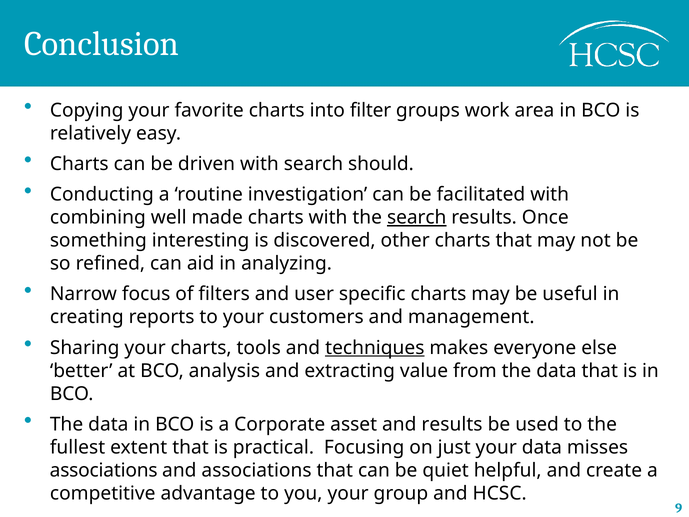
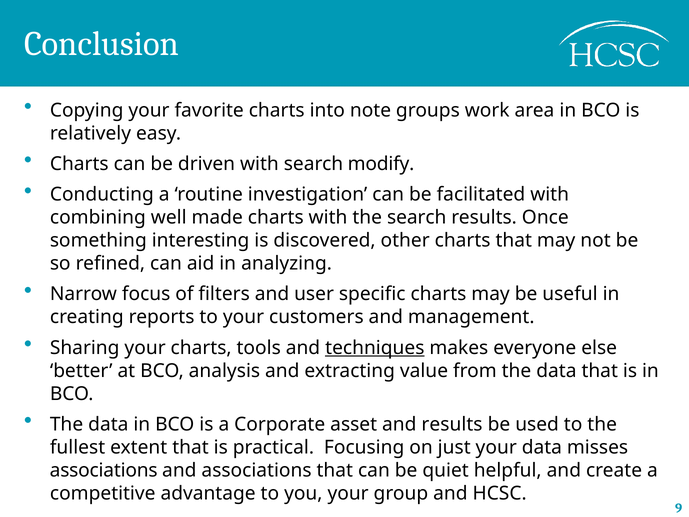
filter: filter -> note (370, 110)
should: should -> modify (381, 164)
search underline: present -> none (417, 217)
